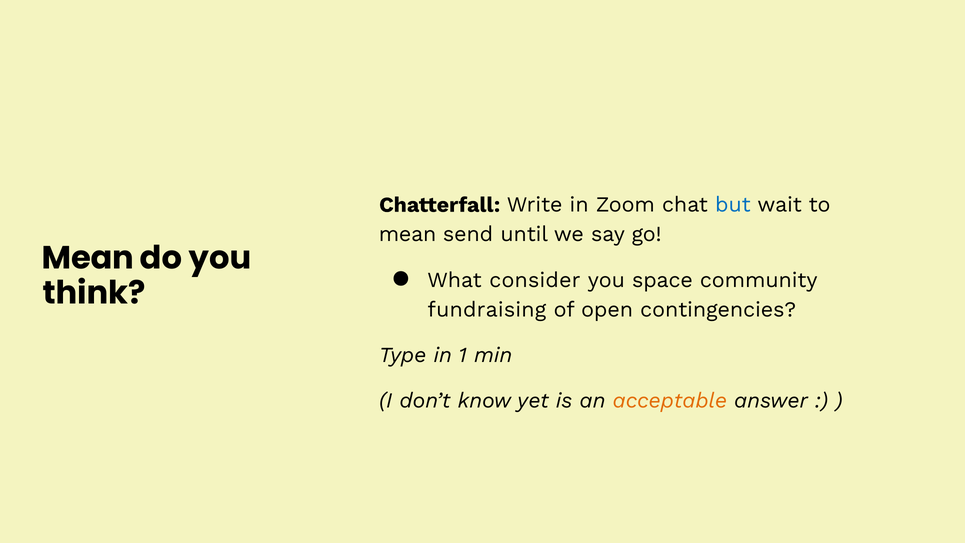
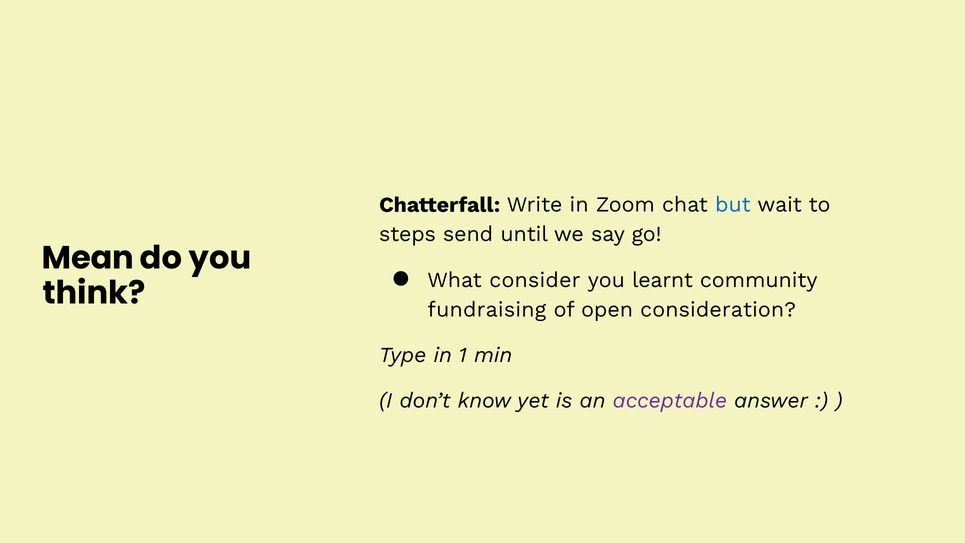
mean: mean -> steps (408, 234)
space: space -> learnt (662, 280)
contingencies: contingencies -> consideration (718, 309)
acceptable colour: orange -> purple (670, 401)
